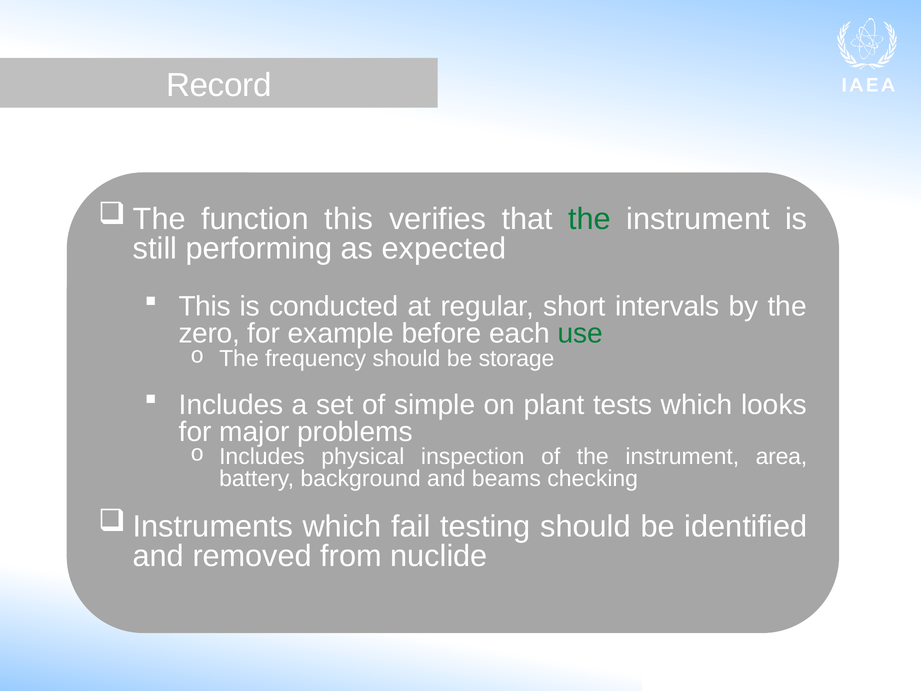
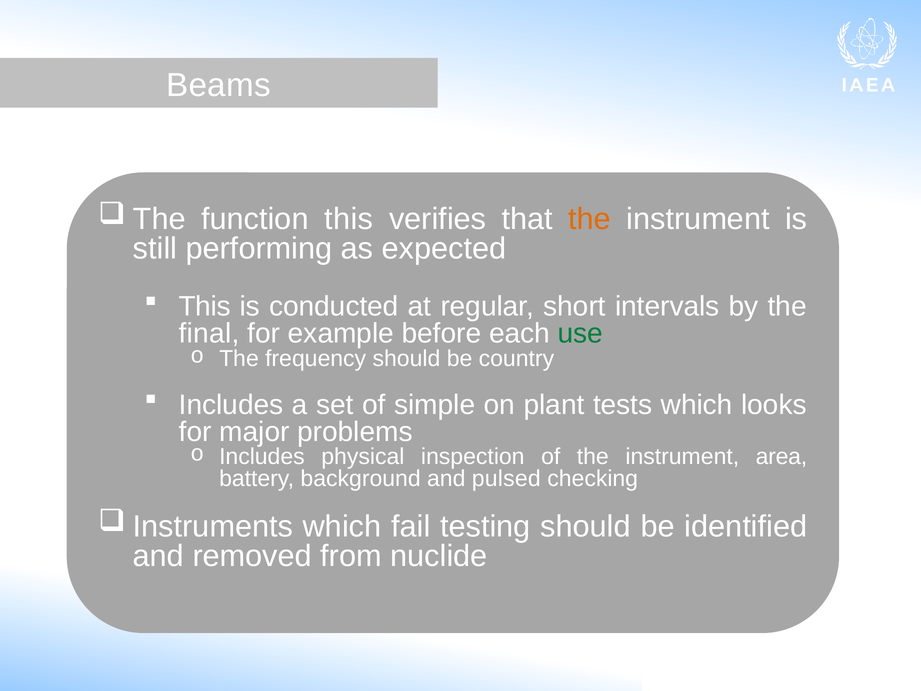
Record: Record -> Beams (219, 85)
the colour: green -> orange (590, 219)
zero: zero -> final (209, 334)
storage: storage -> country (516, 358)
beams: beams -> pulsed (506, 479)
